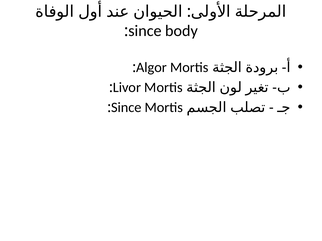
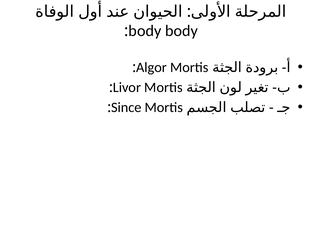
since: since -> body (145, 31)
